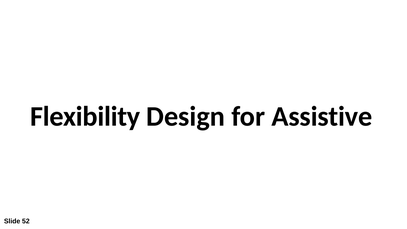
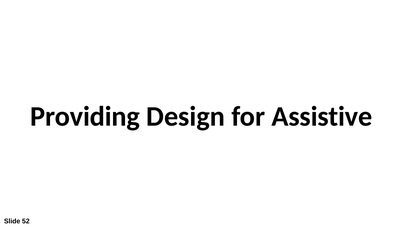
Flexibility: Flexibility -> Providing (85, 116)
